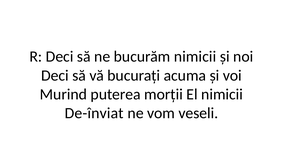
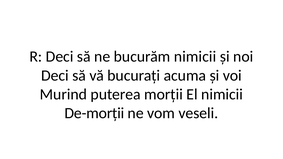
De-înviat: De-înviat -> De-morții (94, 113)
